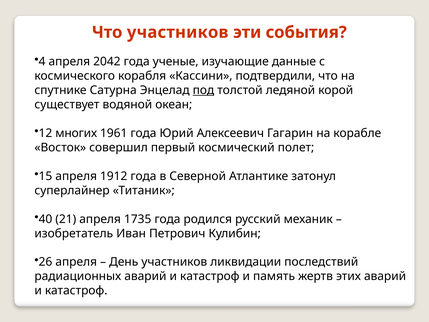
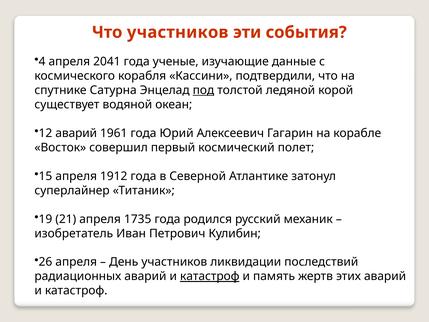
2042: 2042 -> 2041 (107, 62)
12 многих: многих -> аварий (76, 133)
40: 40 -> 19 (45, 219)
катастроф underline: none -> present (210, 276)
